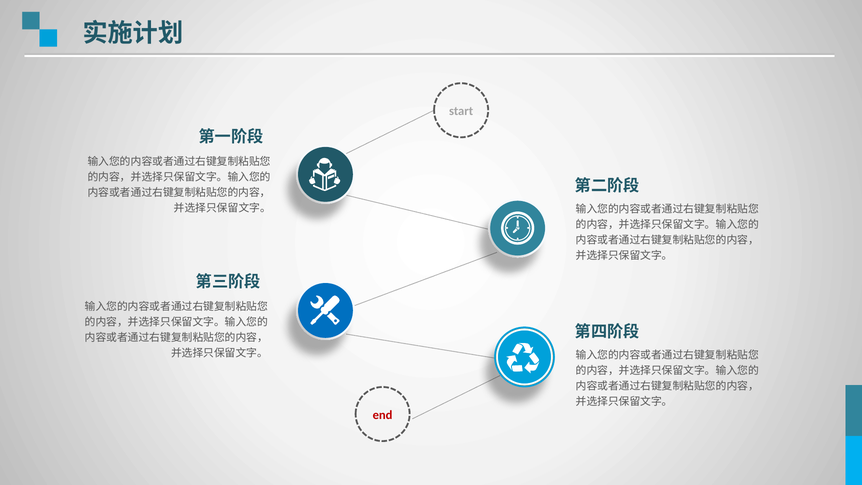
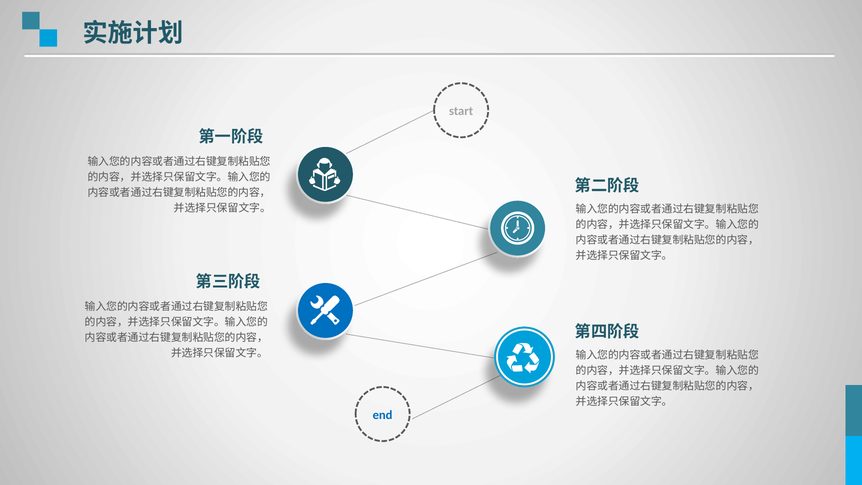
end colour: red -> blue (383, 415)
